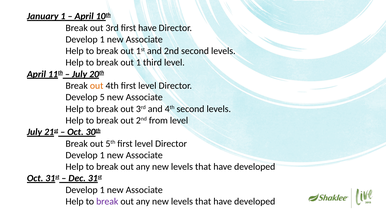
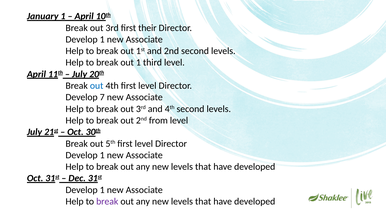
first have: have -> their (147, 28)
out colour: orange -> blue (97, 86)
5: 5 -> 7 (102, 97)
